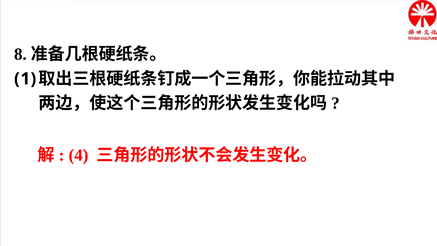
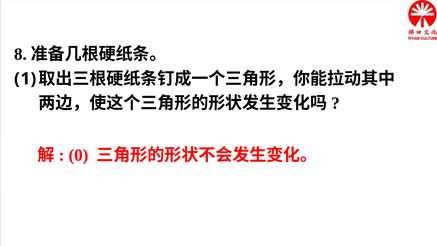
4: 4 -> 0 (78, 155)
